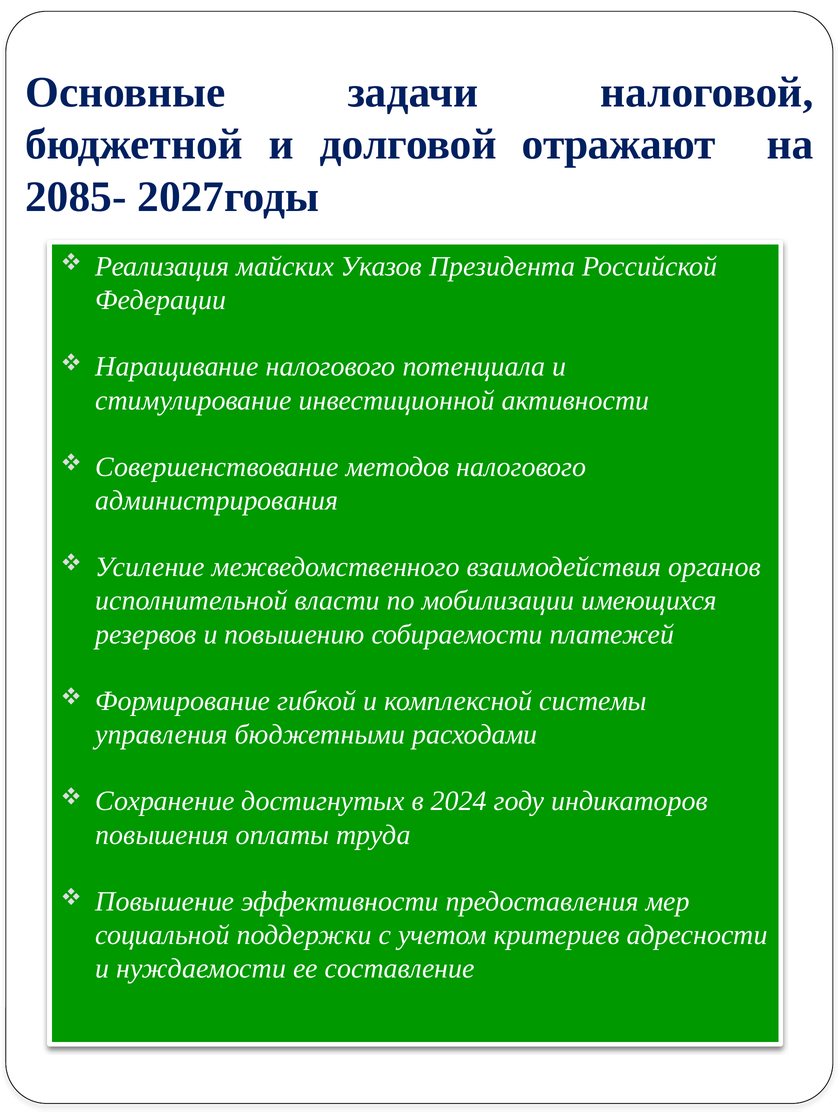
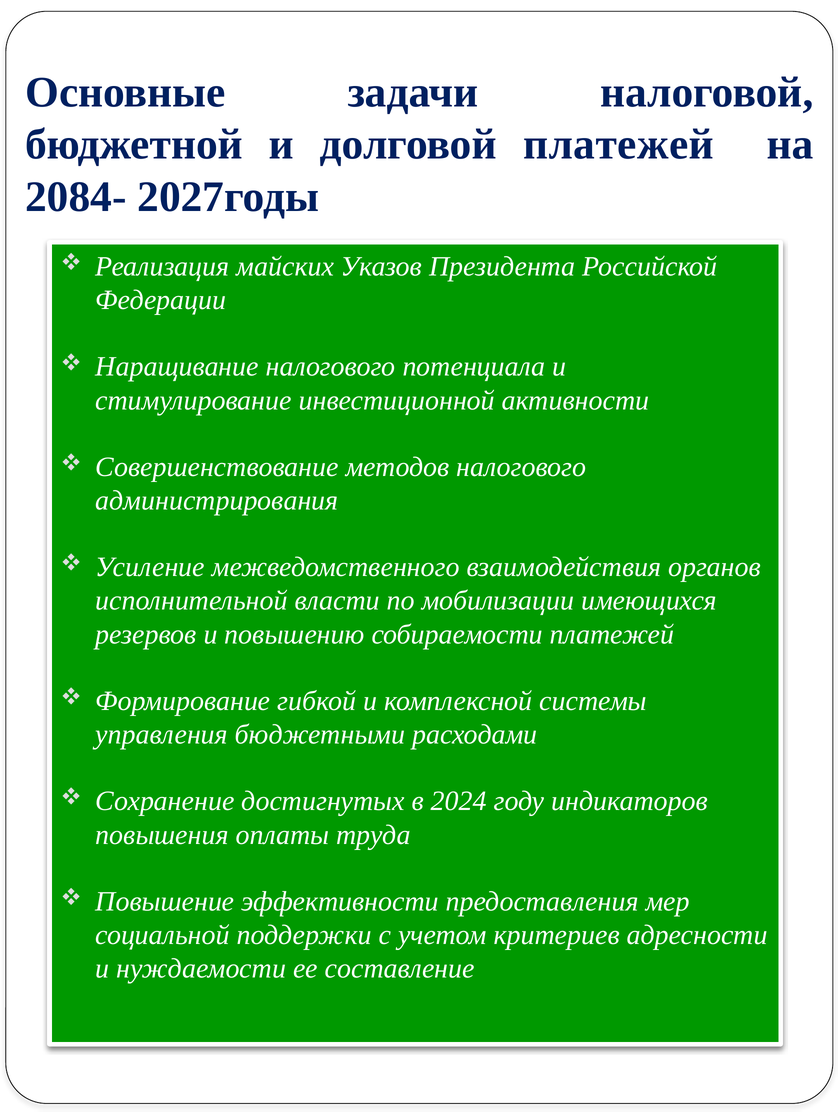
долговой отражают: отражают -> платежей (618, 144)
2085-: 2085- -> 2084- (76, 197)
